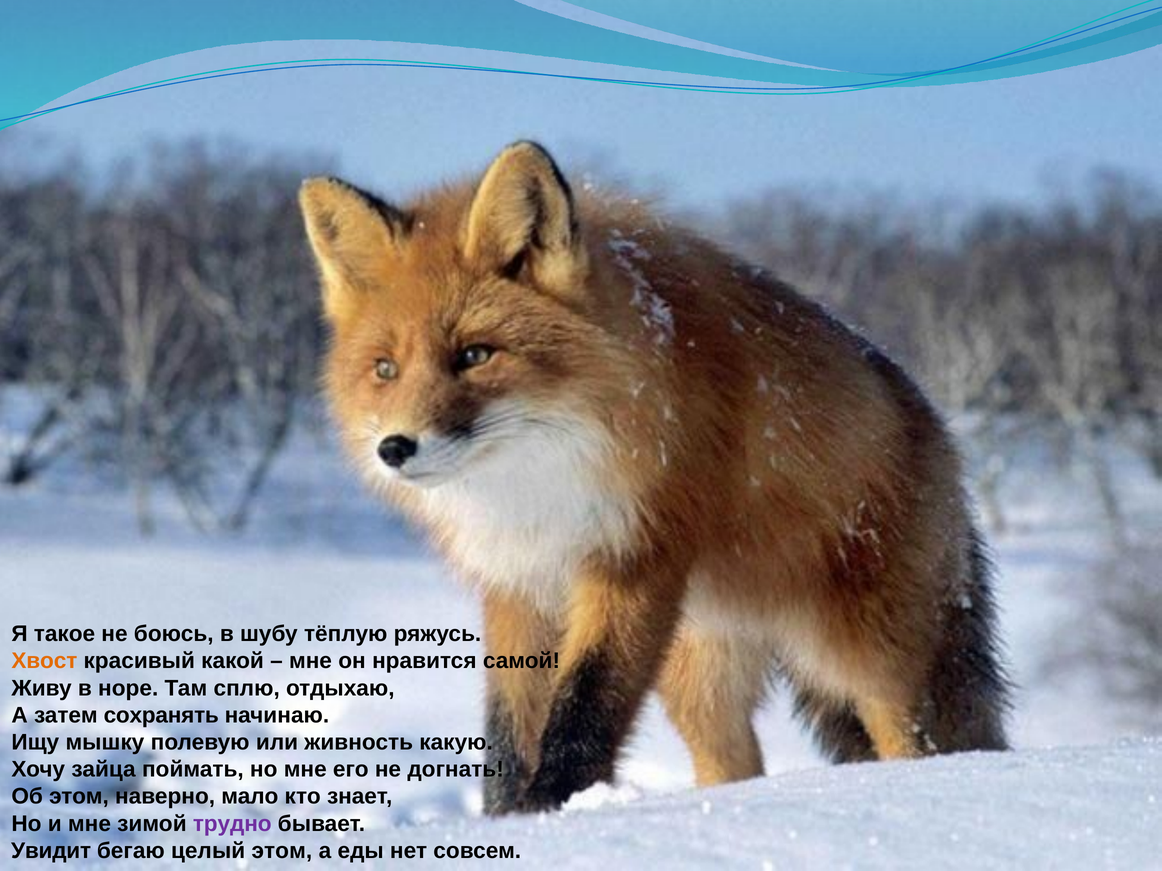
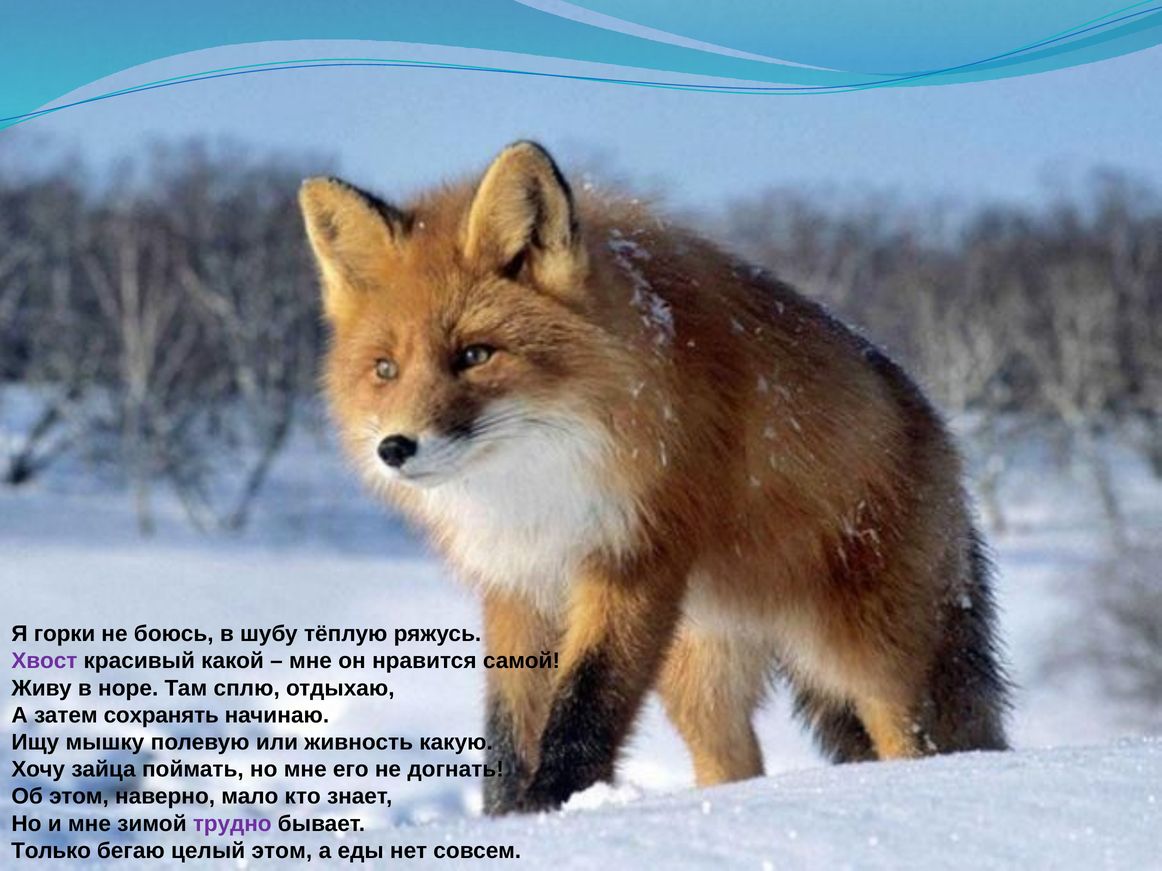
такое: такое -> горки (65, 634)
Хвост colour: orange -> purple (44, 661)
Увидит: Увидит -> Только (51, 851)
